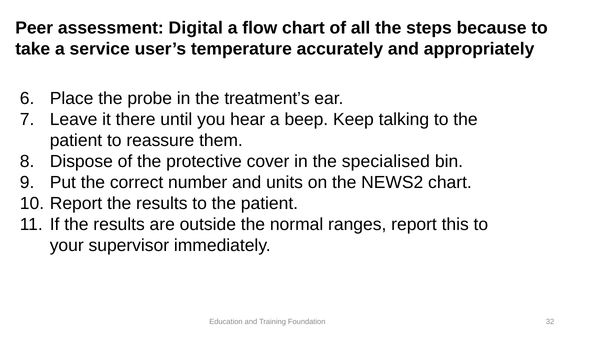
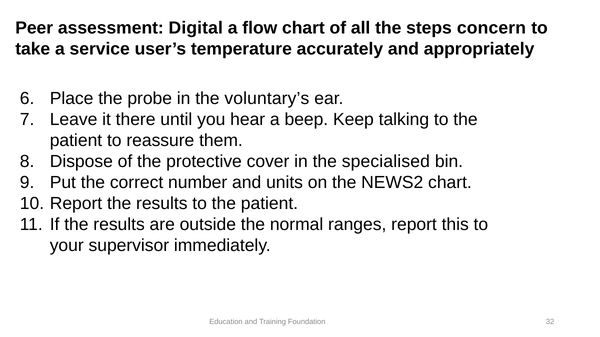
because: because -> concern (491, 28)
treatment’s: treatment’s -> voluntary’s (267, 99)
